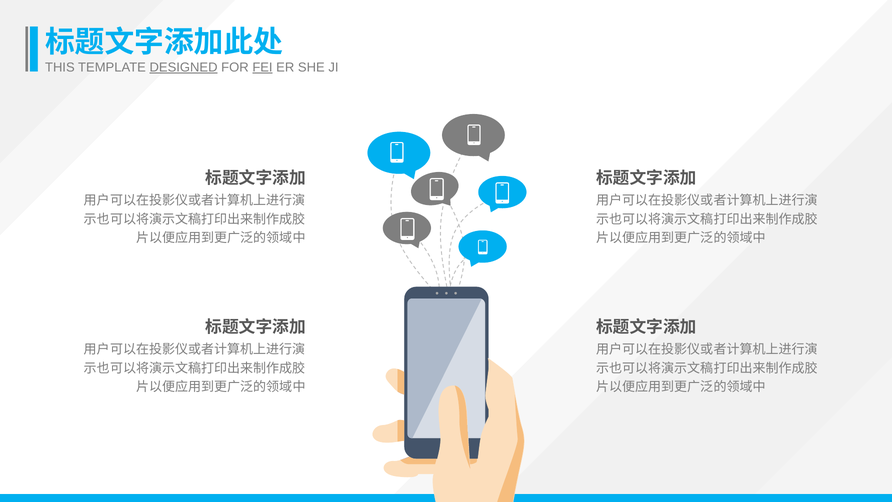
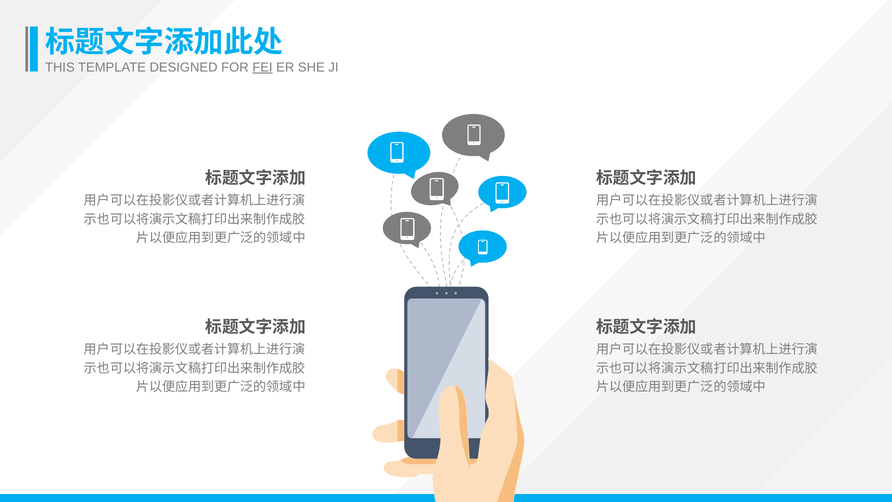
DESIGNED underline: present -> none (184, 67)
